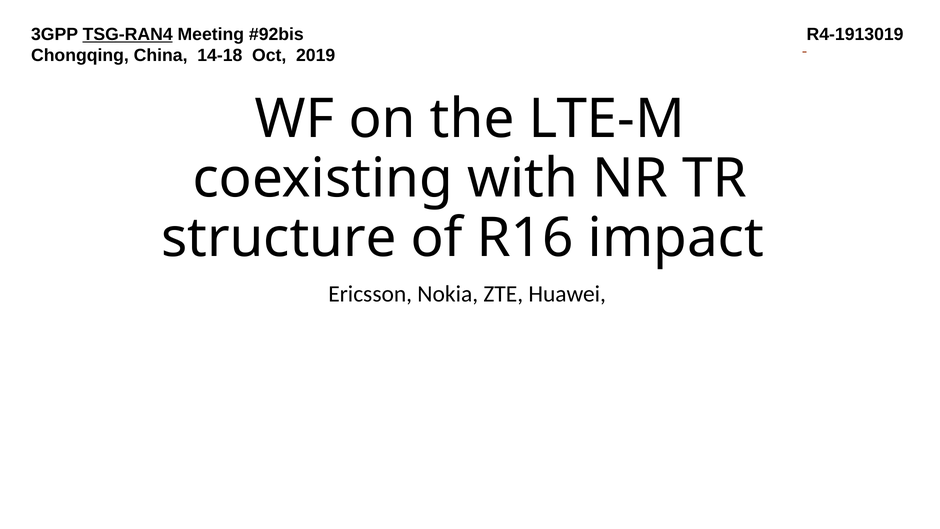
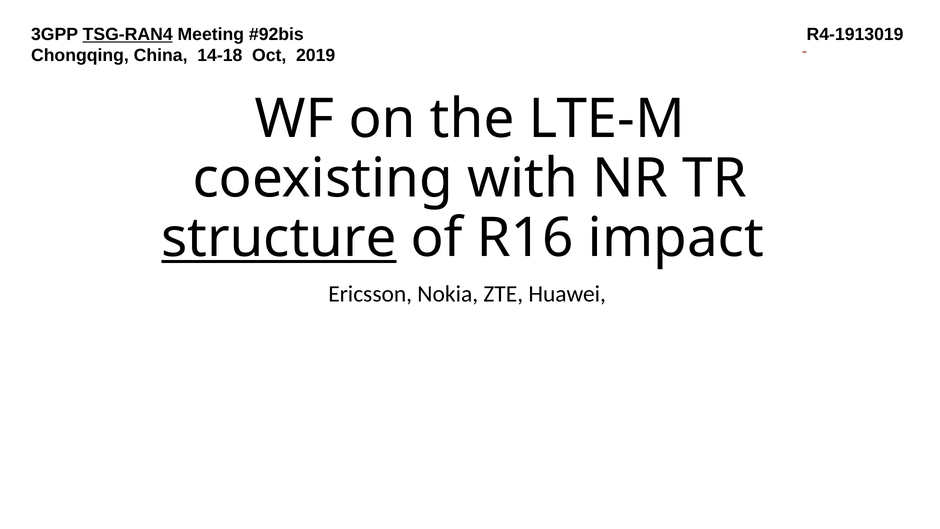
structure underline: none -> present (279, 238)
